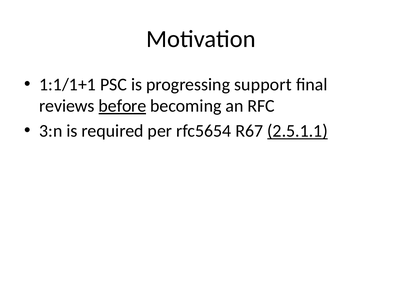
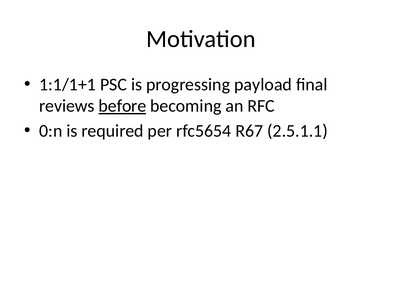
support: support -> payload (263, 84)
3:n: 3:n -> 0:n (51, 131)
2.5.1.1 underline: present -> none (297, 131)
